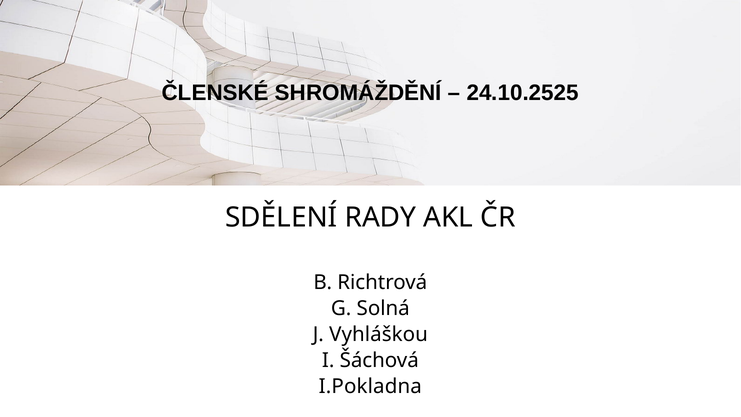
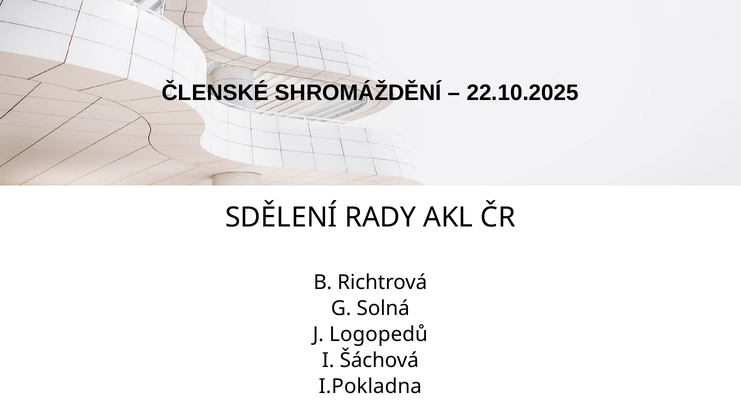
24.10.2525: 24.10.2525 -> 22.10.2025 (523, 93)
Vyhláškou: Vyhláškou -> Logopedů (378, 334)
